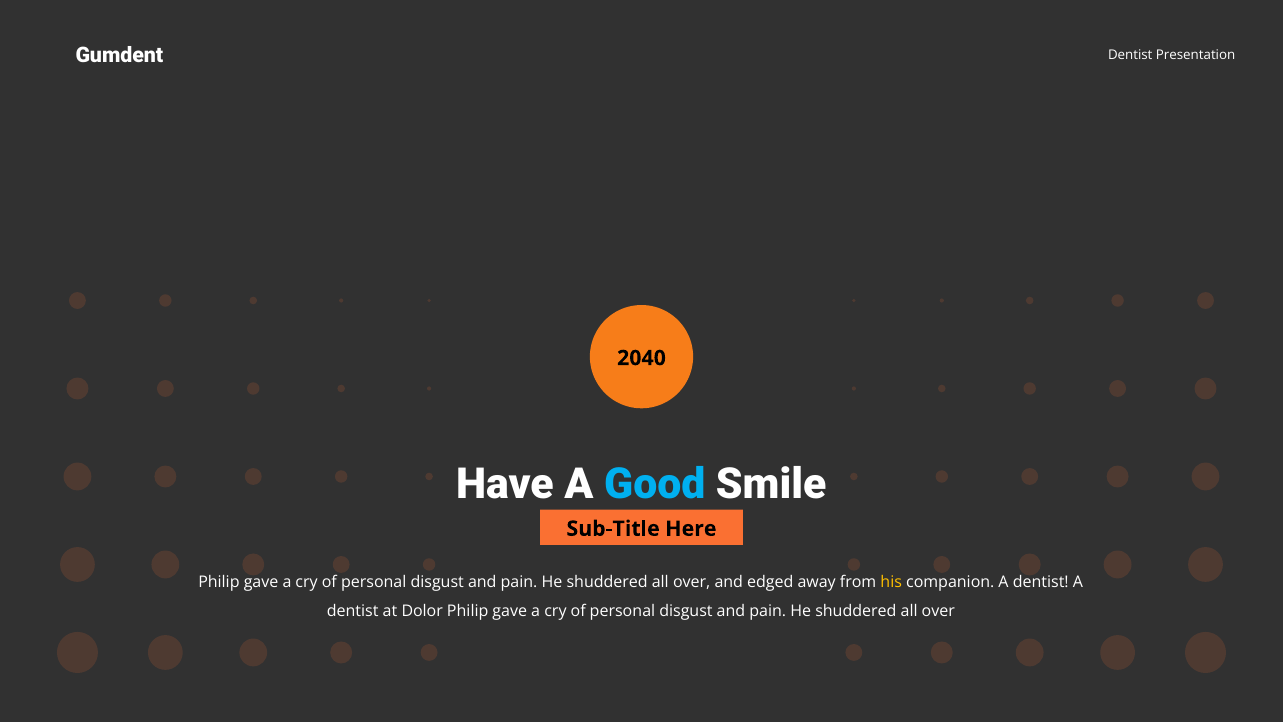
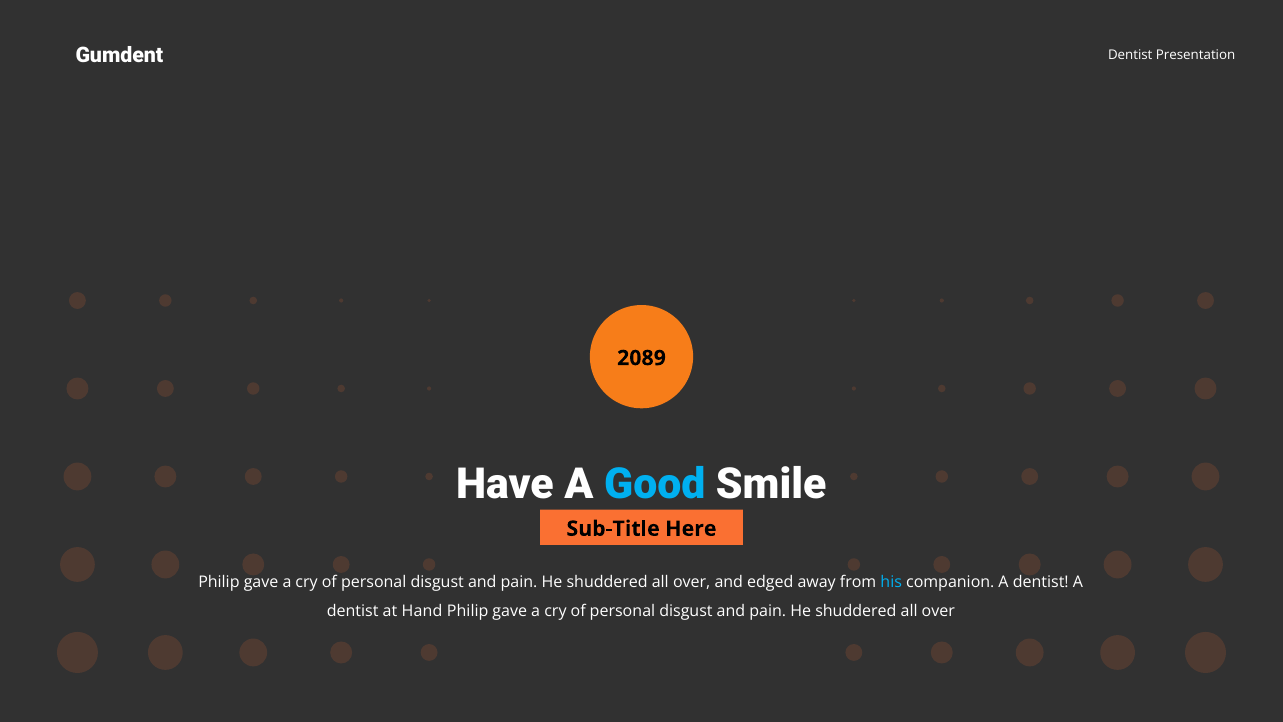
2040: 2040 -> 2089 (641, 358)
his colour: yellow -> light blue (891, 582)
Dolor: Dolor -> Hand (422, 611)
